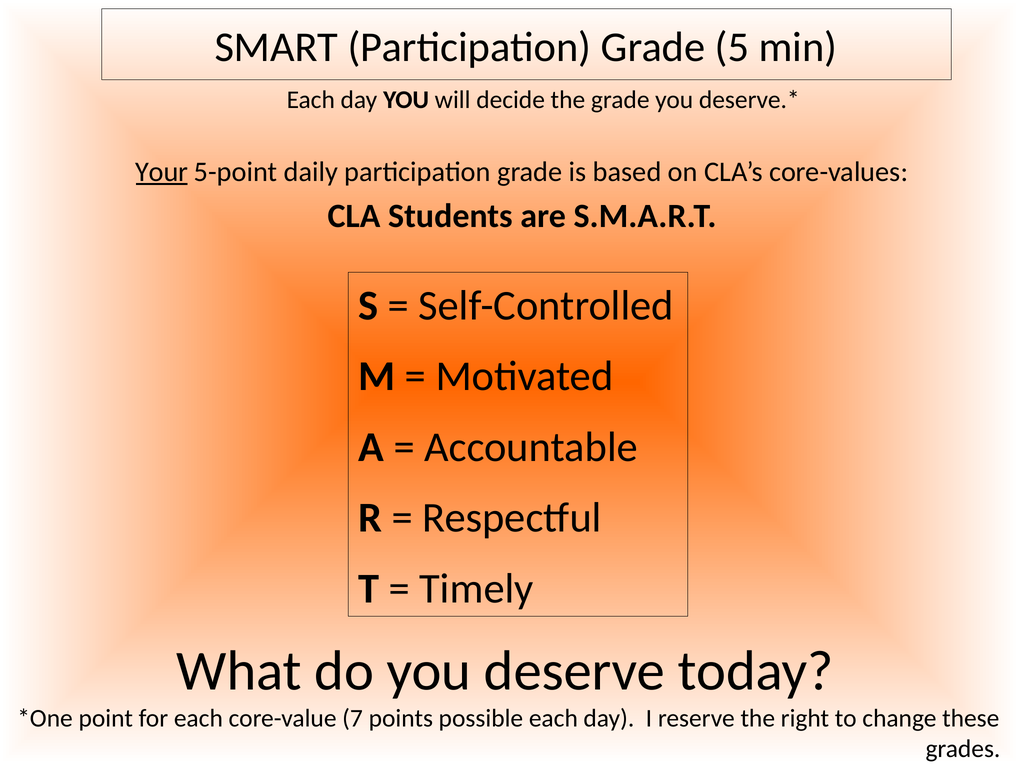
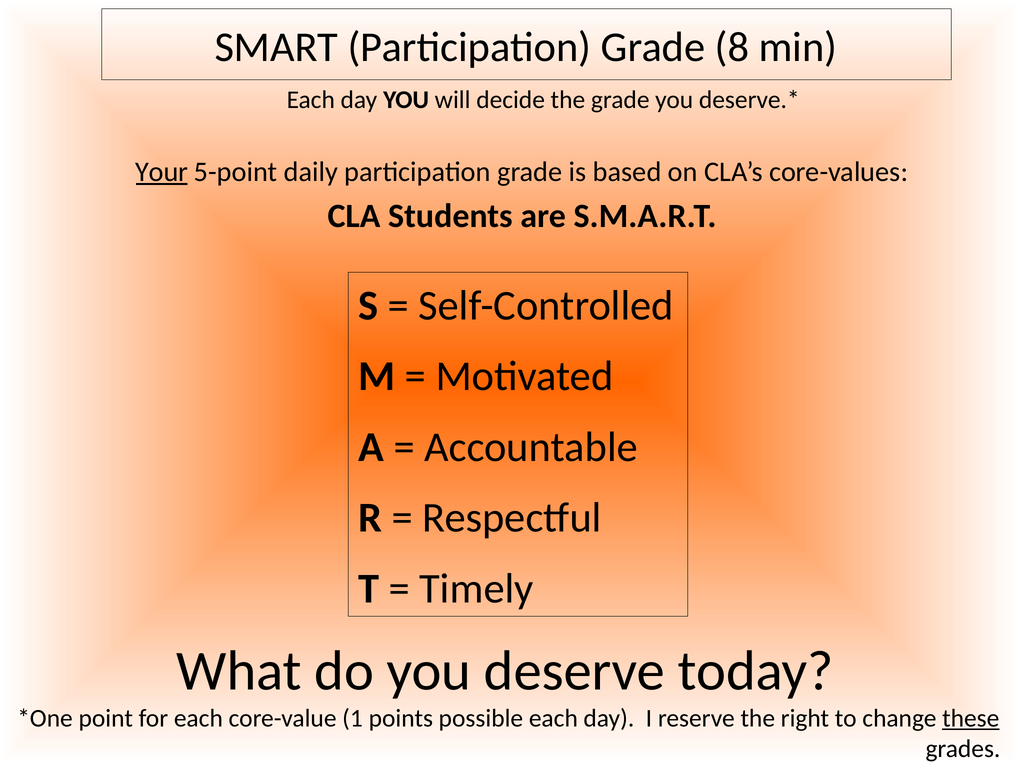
5: 5 -> 8 (732, 47)
7: 7 -> 1 (353, 718)
these underline: none -> present (971, 718)
